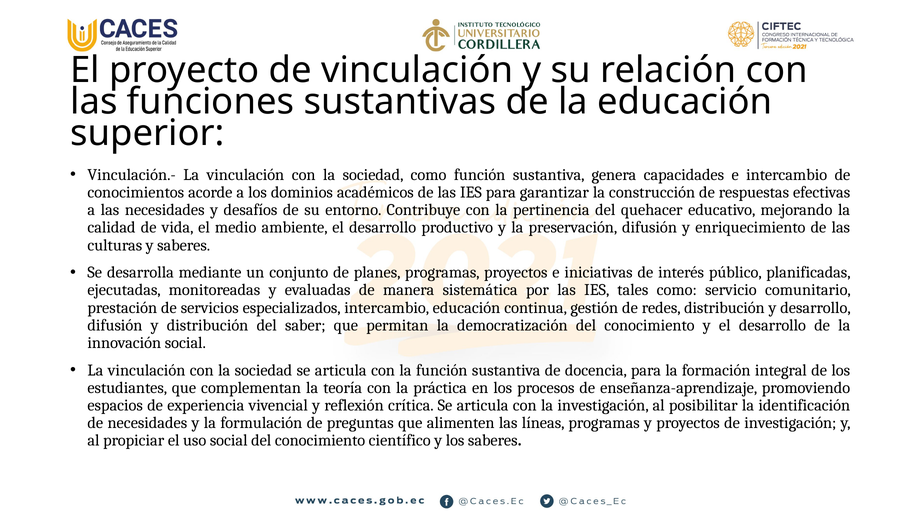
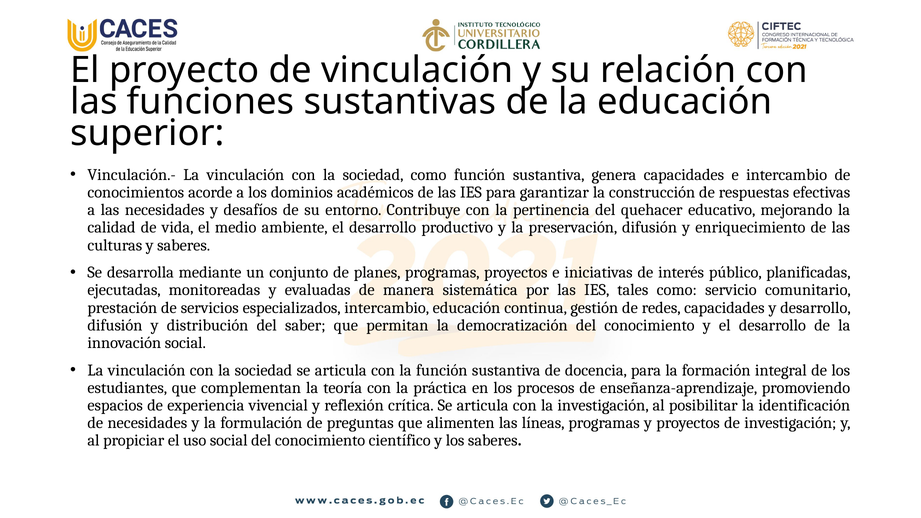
redes distribución: distribución -> capacidades (724, 308)
